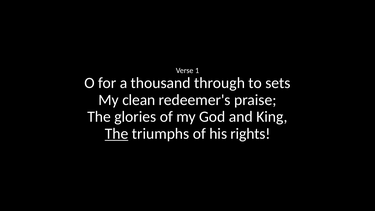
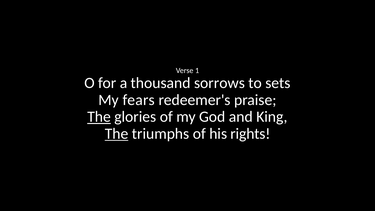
through: through -> sorrows (220, 83)
clean: clean -> fears (139, 100)
The underline: none -> present (99, 117)
